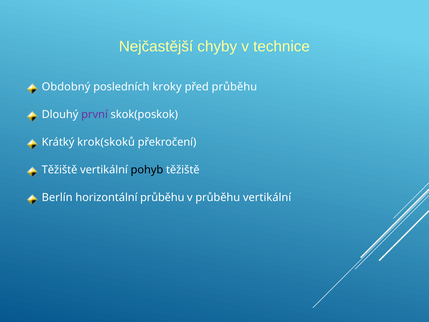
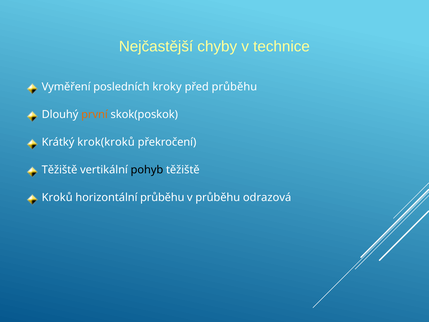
Obdobný: Obdobný -> Vyměření (66, 87)
první colour: purple -> orange (95, 115)
krok(skoků: krok(skoků -> krok(kroků (106, 142)
Berlín: Berlín -> Kroků (57, 197)
průběhu vertikální: vertikální -> odrazová (267, 197)
